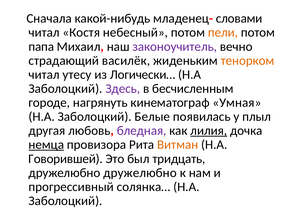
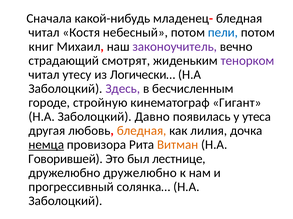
младенец- словами: словами -> бледная (239, 19)
пели colour: orange -> blue (223, 33)
папа: папа -> книг (41, 47)
василёк: василёк -> смотрят (126, 61)
тенорком colour: orange -> purple (248, 61)
нагрянуть: нагрянуть -> стройную (100, 103)
Умная: Умная -> Гигант (237, 103)
Белые: Белые -> Давно (152, 117)
плыл: плыл -> утеса (257, 117)
бледная colour: purple -> orange (142, 131)
лилия underline: present -> none (209, 131)
тридцать: тридцать -> лестнице (179, 159)
